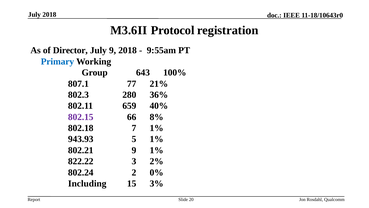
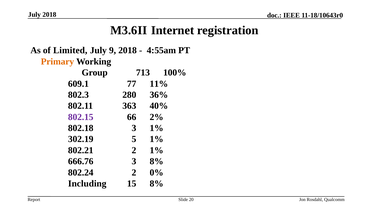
Protocol: Protocol -> Internet (173, 30)
Director: Director -> Limited (70, 50)
9:55am: 9:55am -> 4:55am (161, 50)
Primary colour: blue -> orange (57, 61)
643: 643 -> 713 (143, 72)
807.1: 807.1 -> 609.1 (78, 84)
21%: 21% -> 11% (159, 84)
659: 659 -> 363 (129, 106)
8%: 8% -> 2% (157, 117)
802.18 7: 7 -> 3 (134, 128)
943.93: 943.93 -> 302.19 (81, 139)
802.21 9: 9 -> 2 (134, 150)
822.22: 822.22 -> 666.76 (81, 161)
3 2%: 2% -> 8% (157, 161)
15 3%: 3% -> 8% (157, 183)
